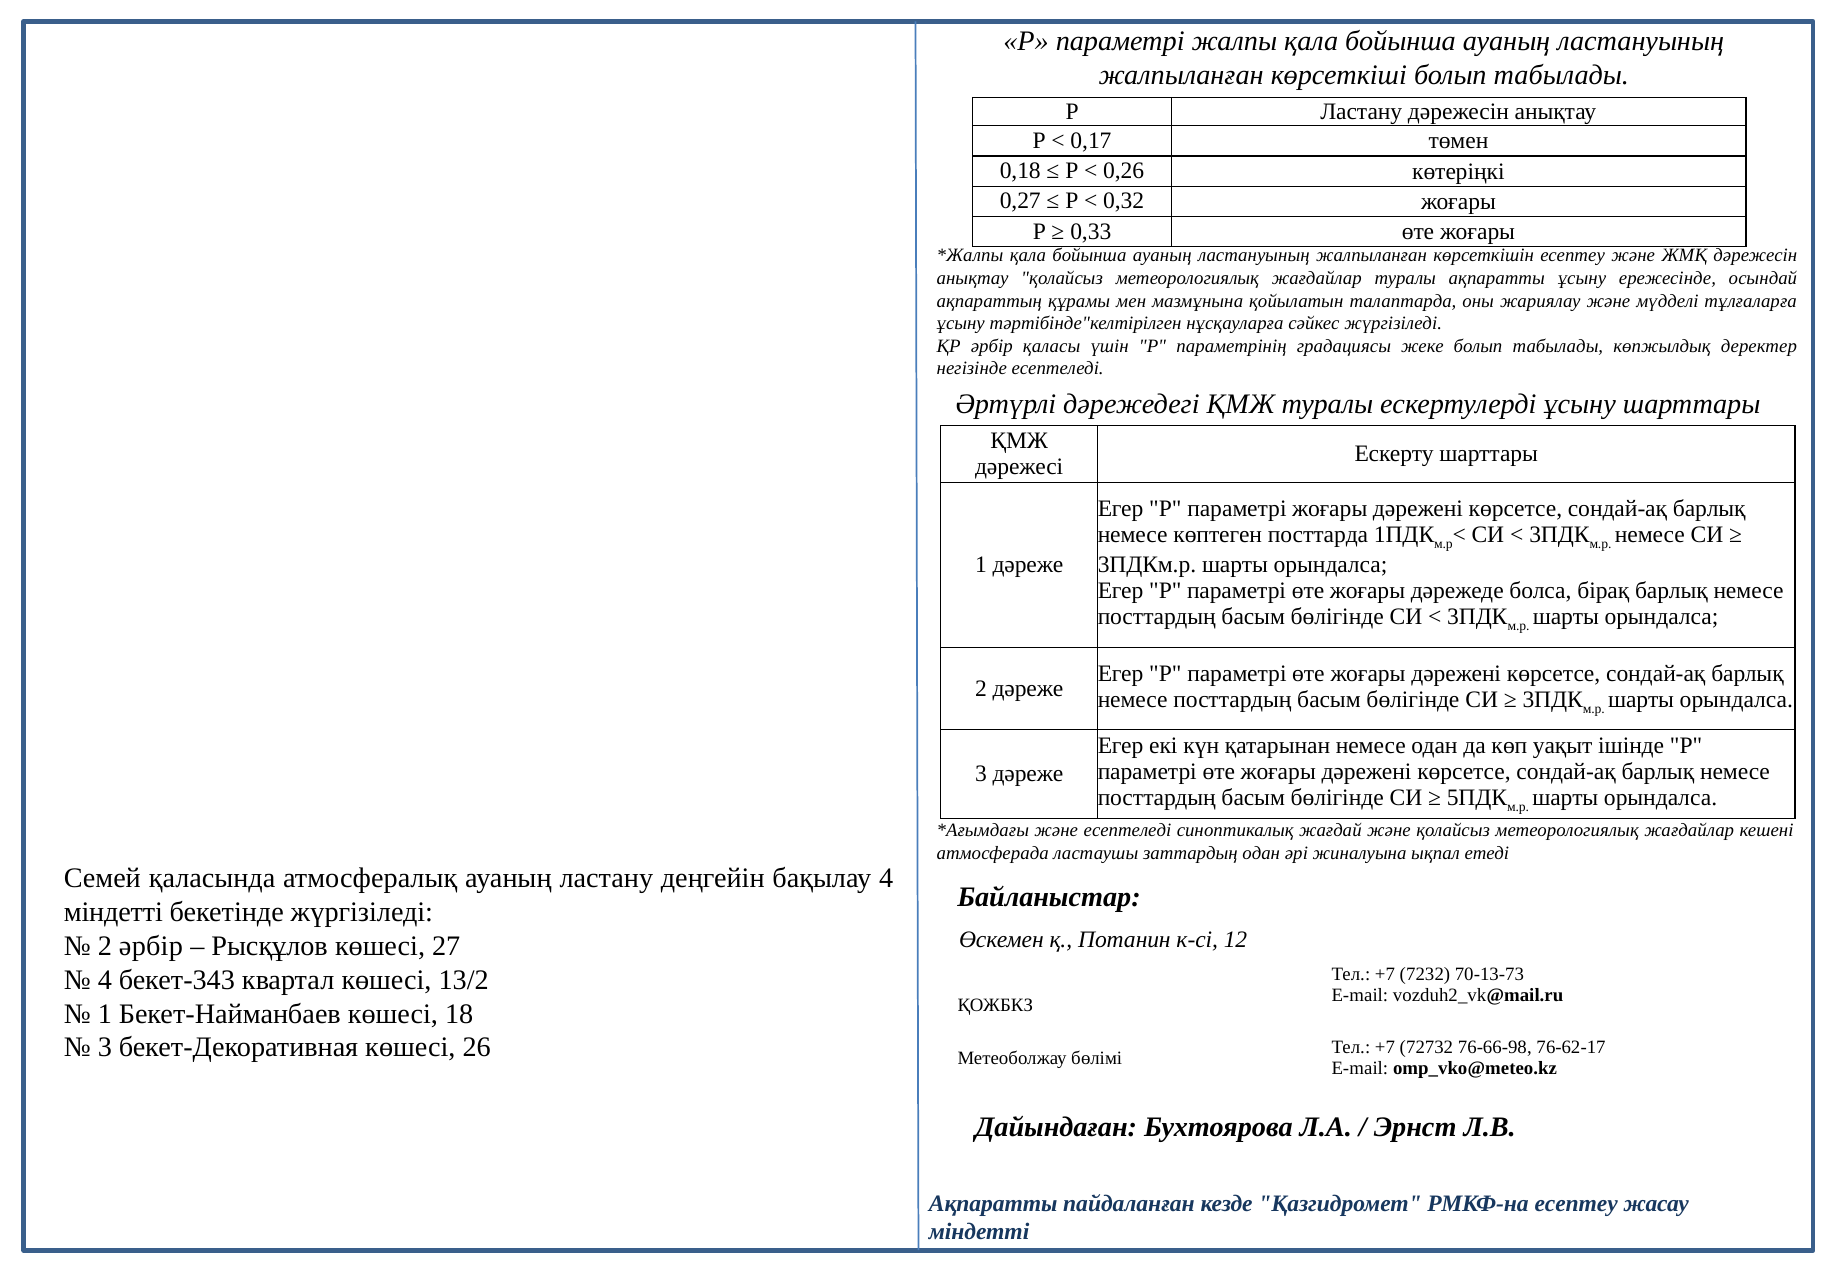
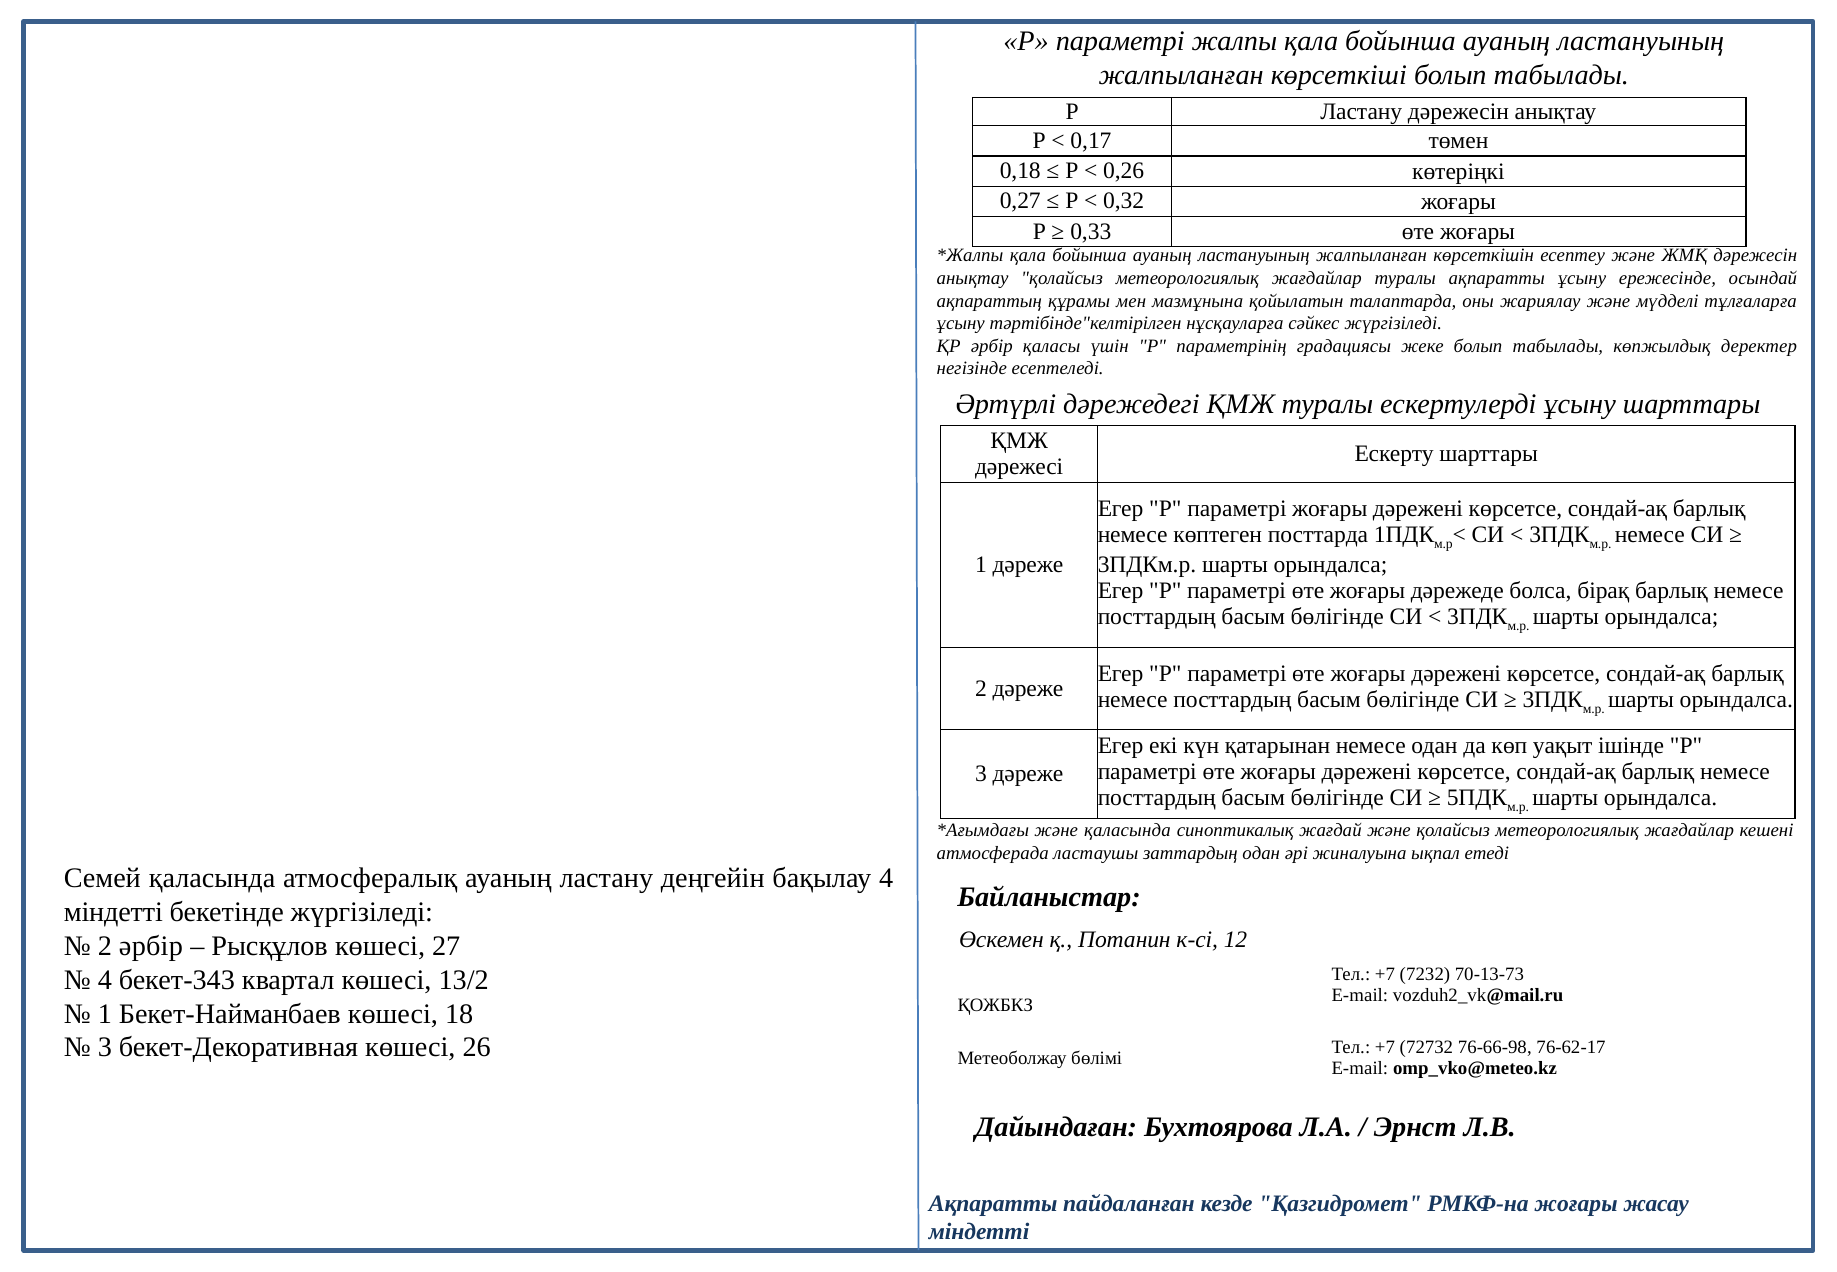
және есептеледі: есептеледі -> қаласында (1127, 830)
РМКФ-на есептеу: есептеу -> жоғары (1576, 1203)
